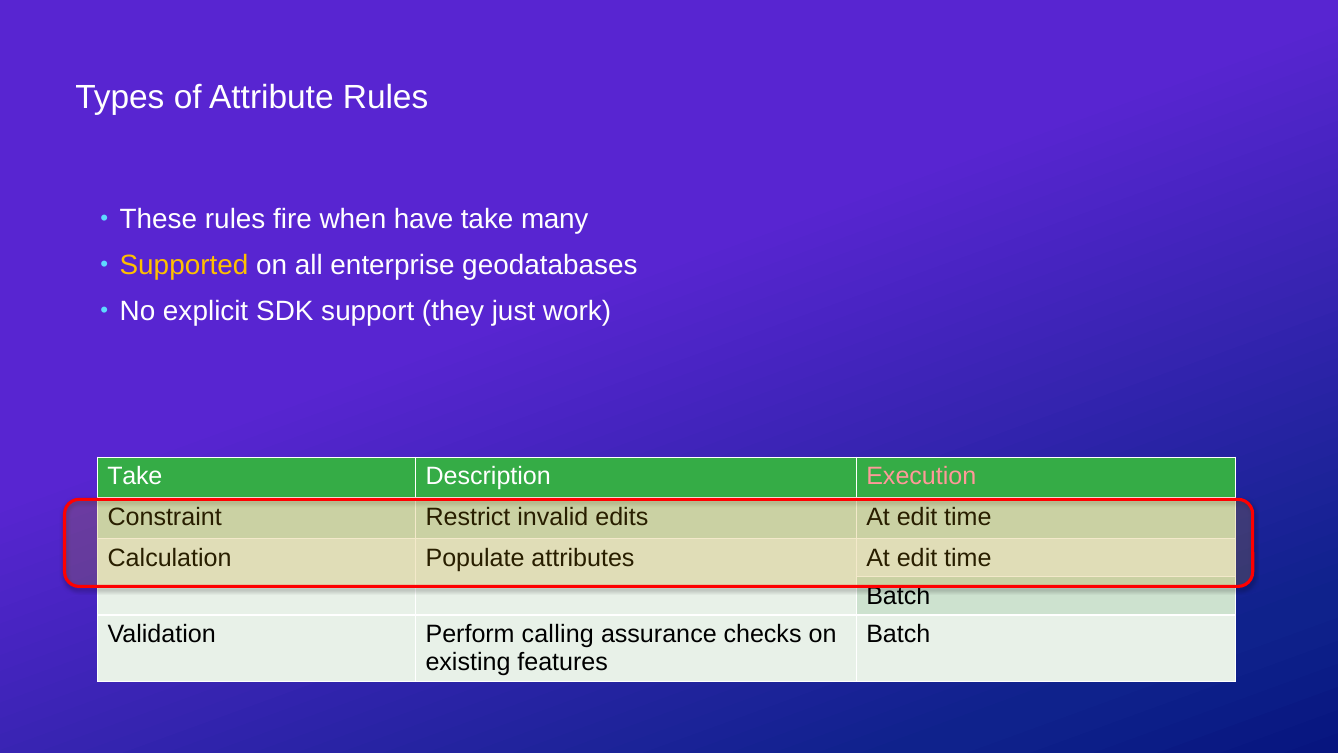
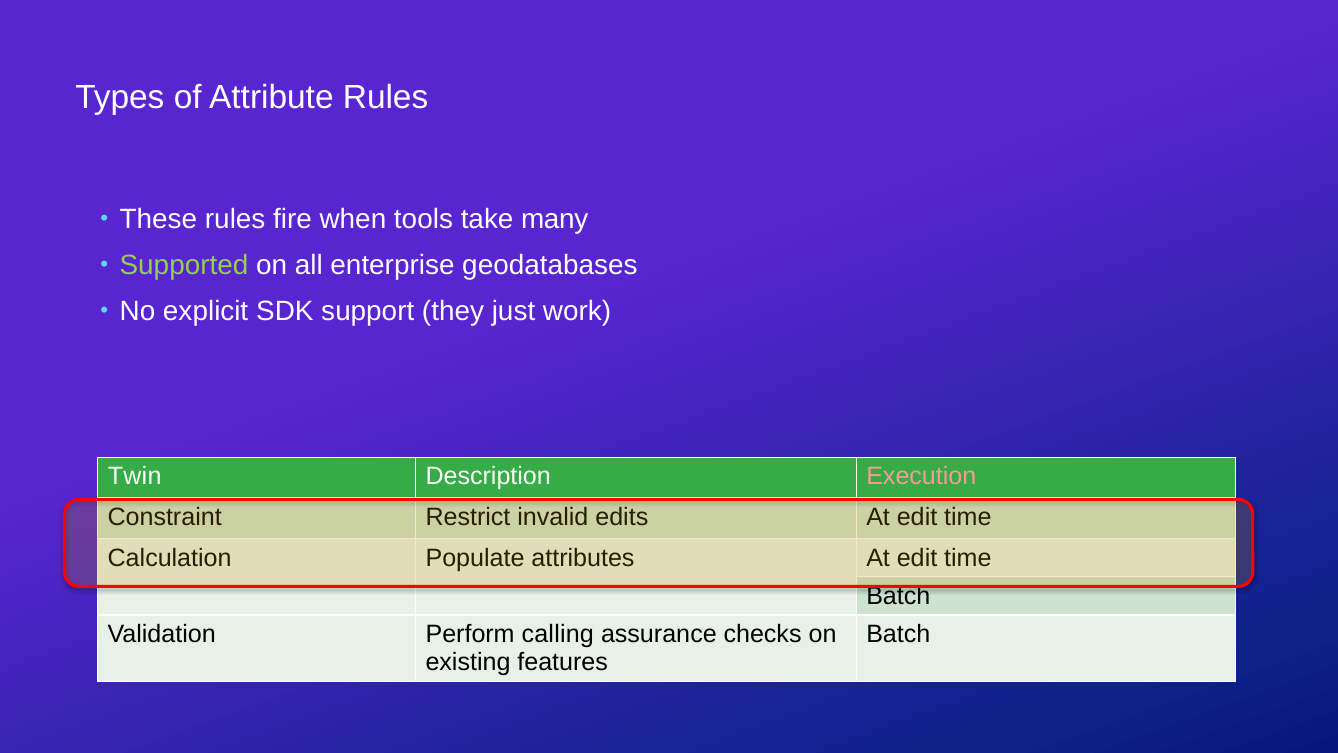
have: have -> tools (423, 219)
Supported colour: yellow -> light green (184, 265)
Take: Take -> Twin (135, 476)
